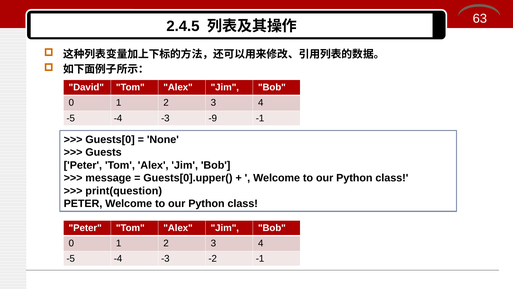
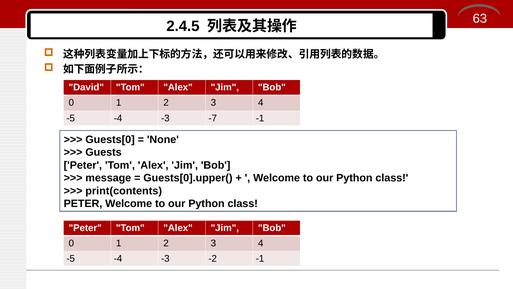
-9: -9 -> -7 (213, 118)
print(question: print(question -> print(contents (124, 191)
